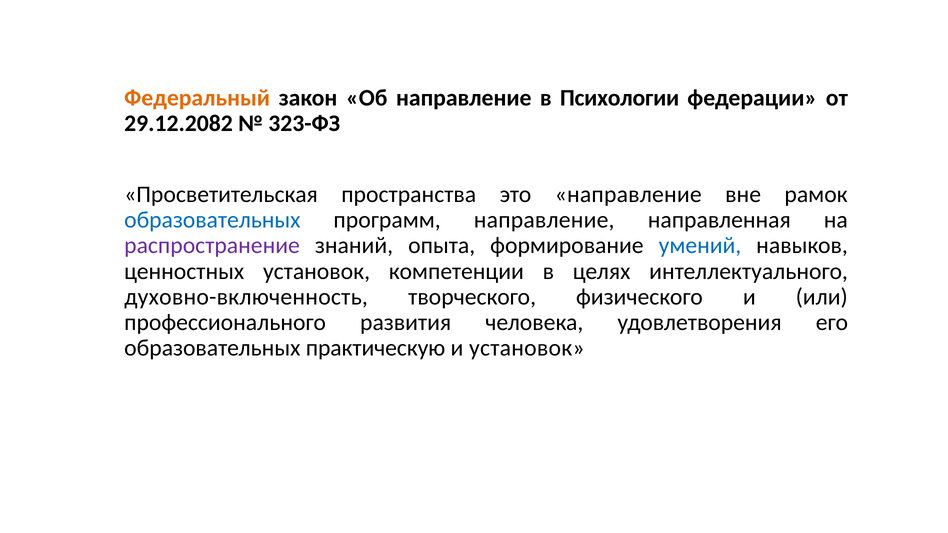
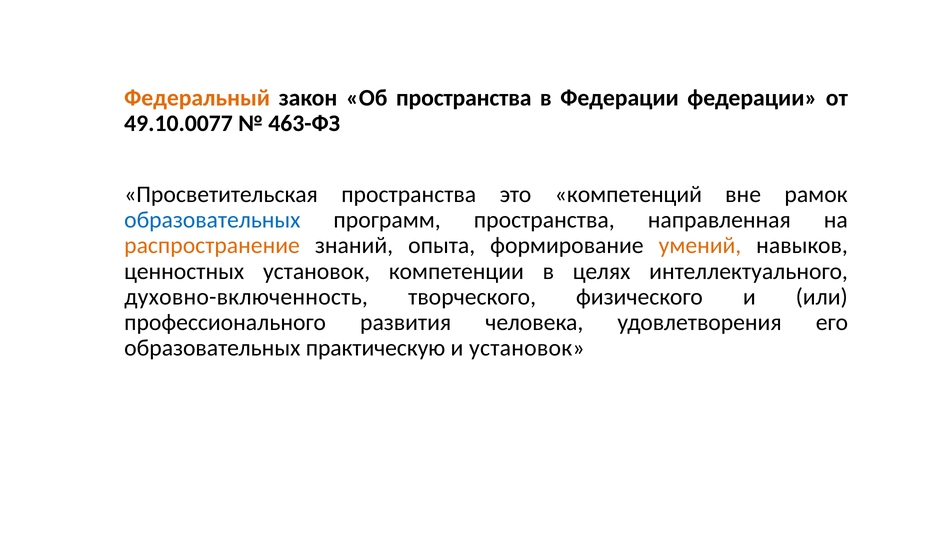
Об направление: направление -> пространства (464, 98)
в Психологии: Психологии -> Федерации (620, 98)
29.12.2082: 29.12.2082 -> 49.10.0077 (179, 124)
323-ФЗ: 323-ФЗ -> 463-ФЗ (304, 124)
это направление: направление -> компетенций (628, 195)
программ направление: направление -> пространства (544, 220)
распространение colour: purple -> orange (212, 246)
умений colour: blue -> orange (700, 246)
